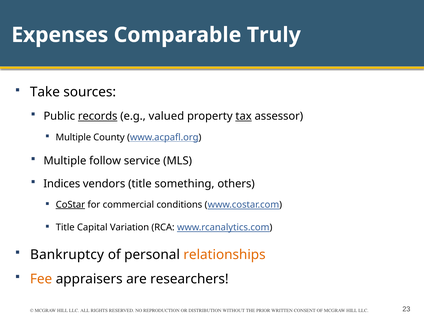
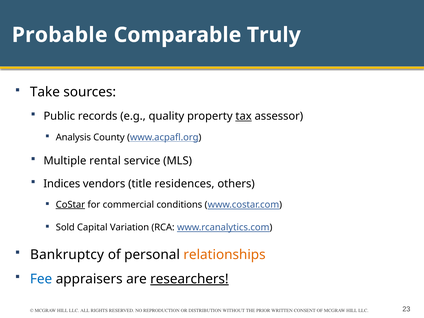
Expenses: Expenses -> Probable (60, 35)
records underline: present -> none (98, 116)
valued: valued -> quality (166, 116)
Multiple: Multiple -> Analysis (73, 137)
follow: follow -> rental (105, 161)
something: something -> residences (185, 184)
Title: Title -> Sold (65, 227)
Fee colour: orange -> blue (41, 279)
researchers underline: none -> present (189, 279)
